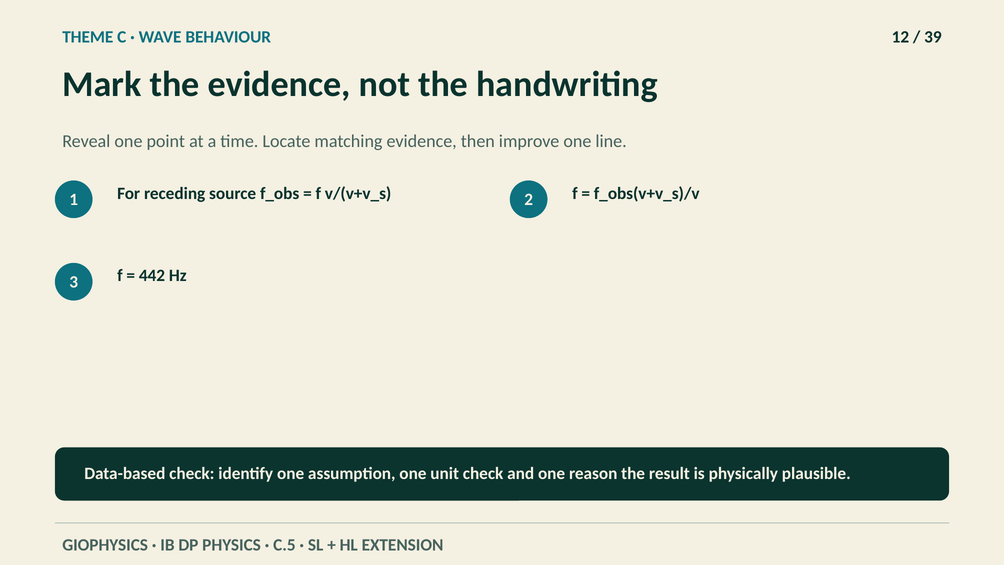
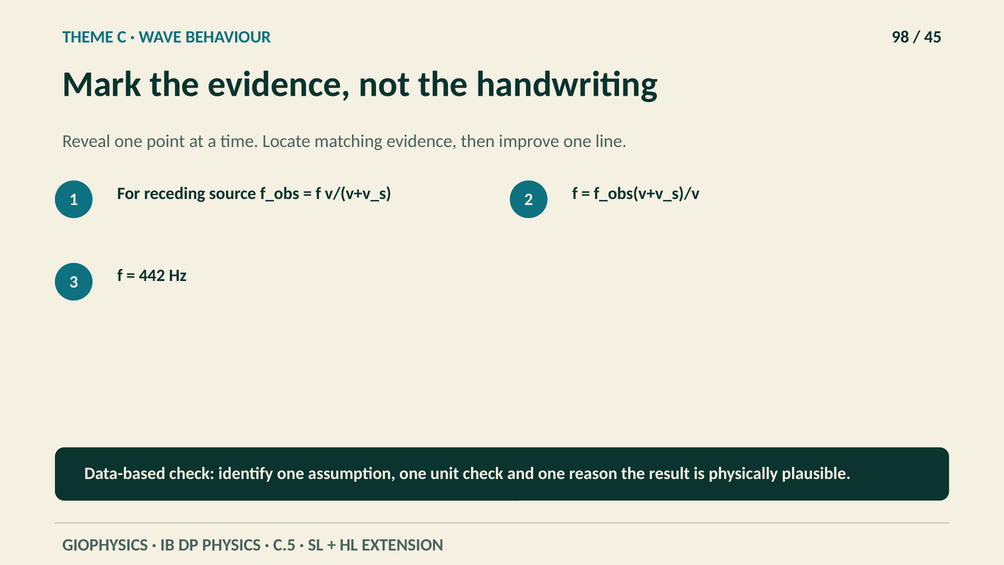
12: 12 -> 98 (900, 37)
39: 39 -> 45 (933, 37)
